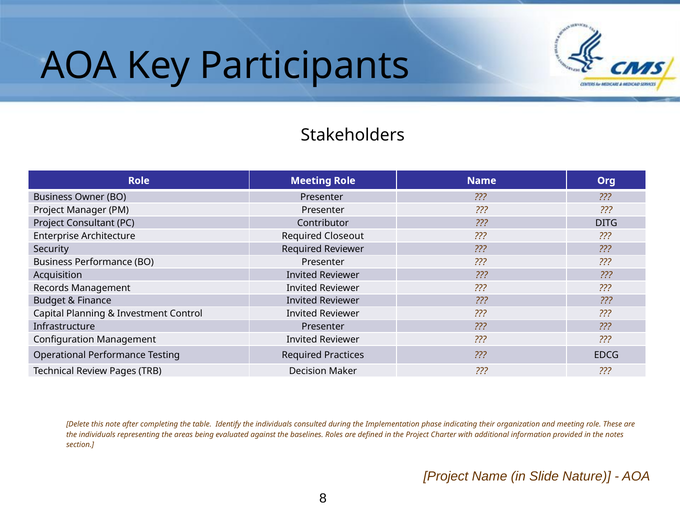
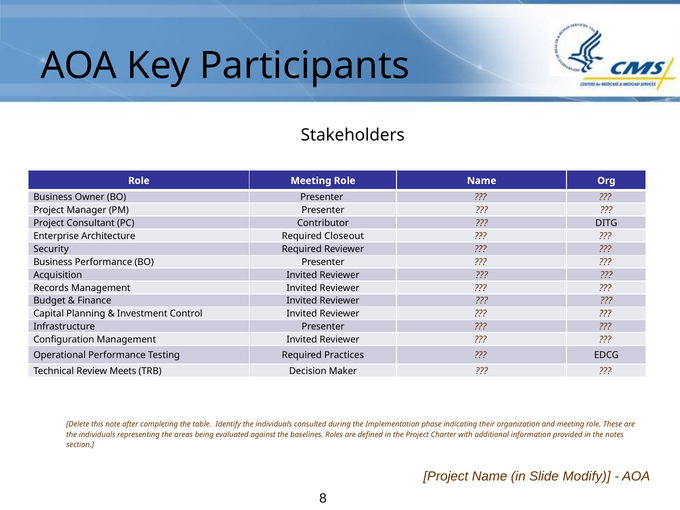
Pages: Pages -> Meets (123, 371)
Nature: Nature -> Modify (587, 476)
